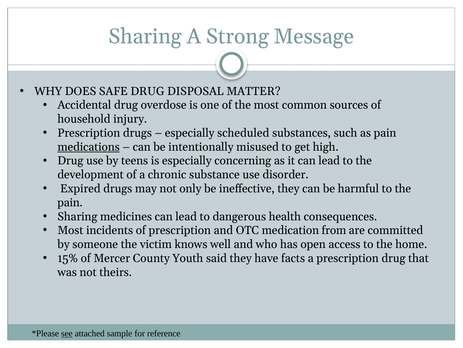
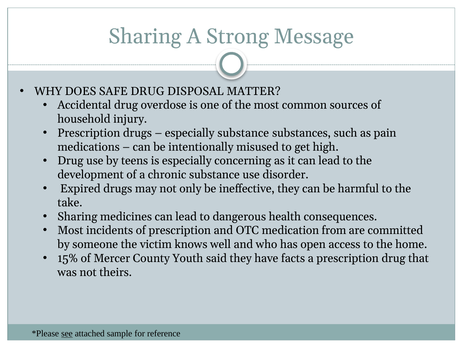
especially scheduled: scheduled -> substance (243, 133)
medications underline: present -> none (89, 147)
pain: pain -> take (70, 202)
